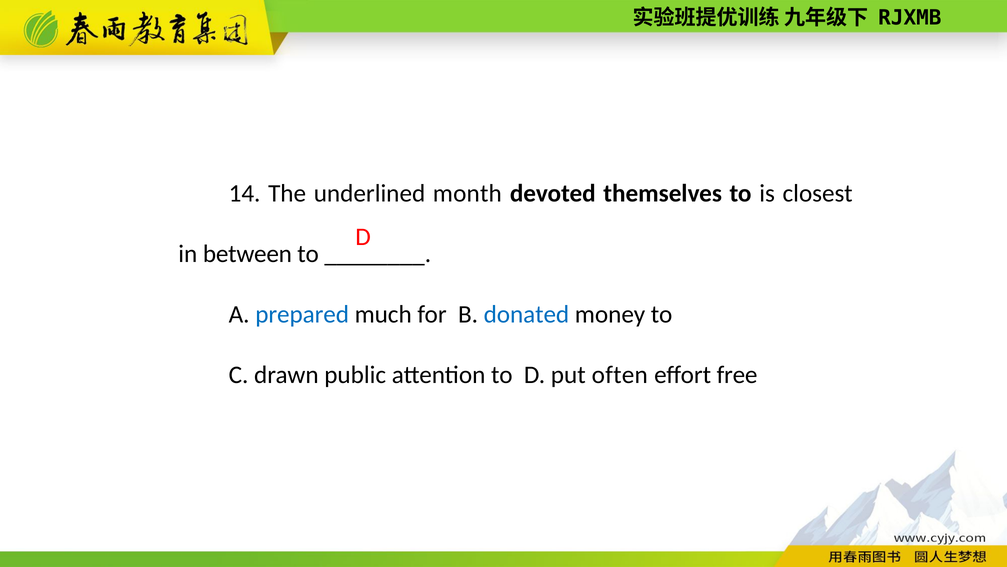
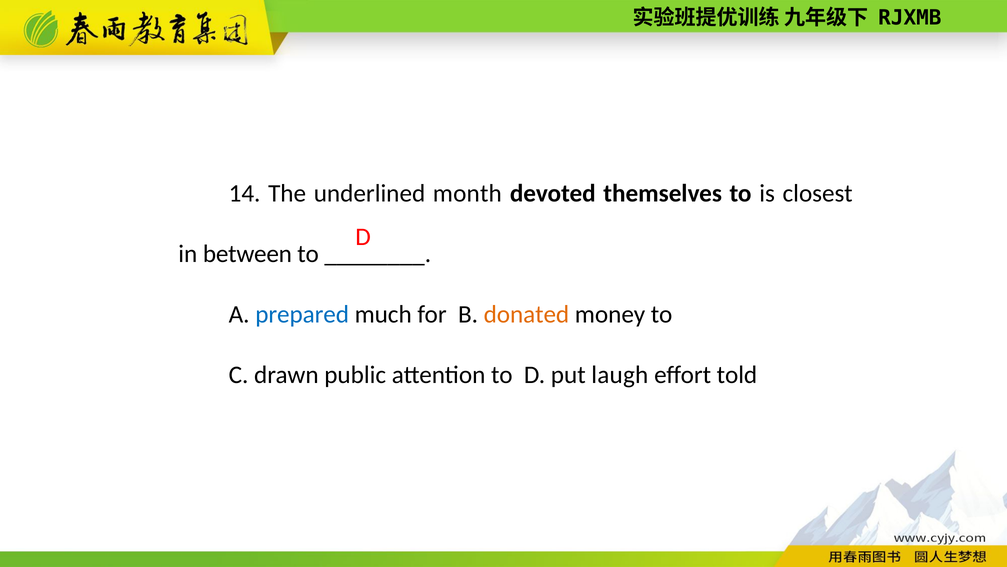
donated colour: blue -> orange (526, 314)
often: often -> laugh (620, 374)
free: free -> told (737, 374)
